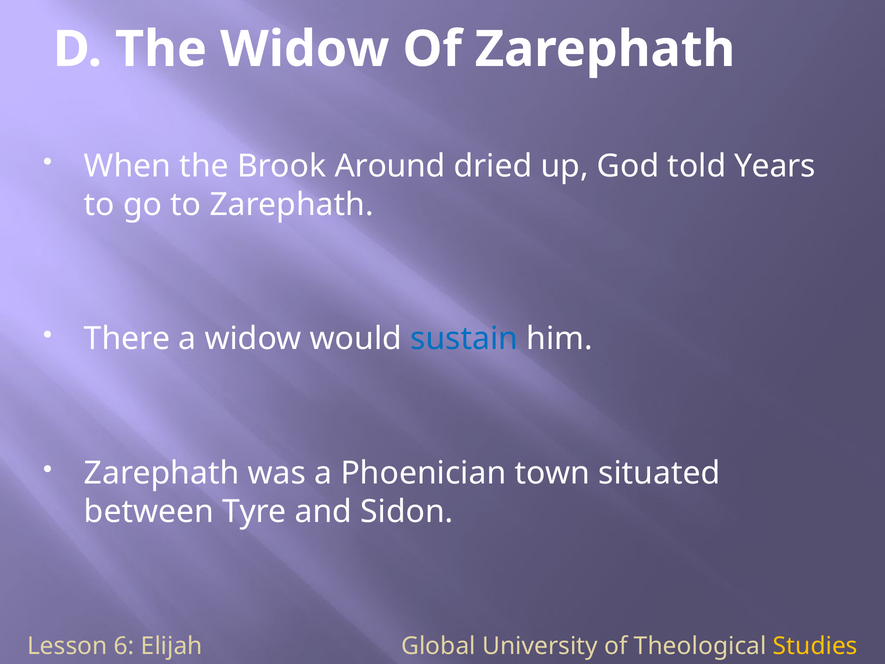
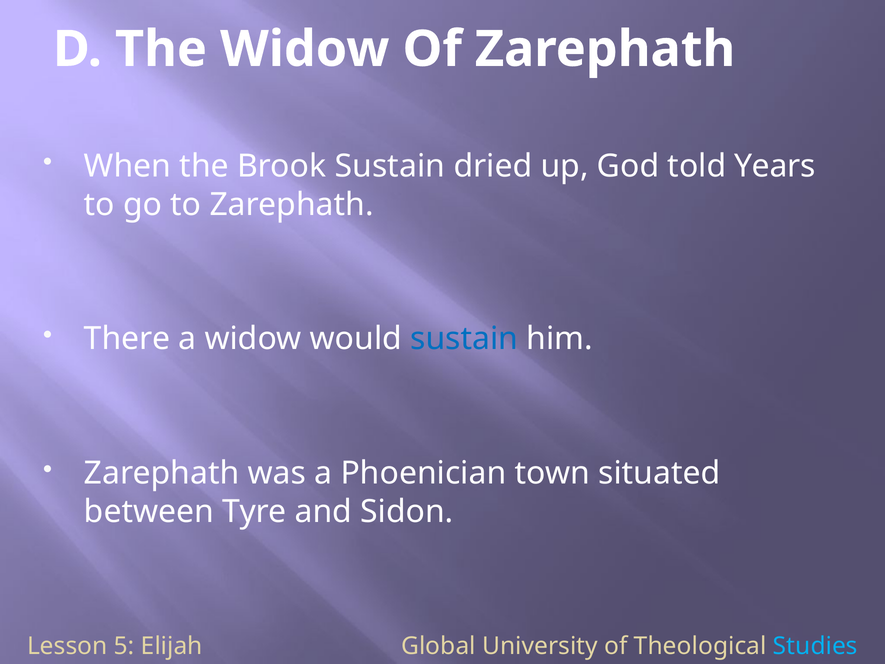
Brook Around: Around -> Sustain (390, 166)
6: 6 -> 5 (124, 646)
Studies colour: yellow -> light blue (815, 646)
